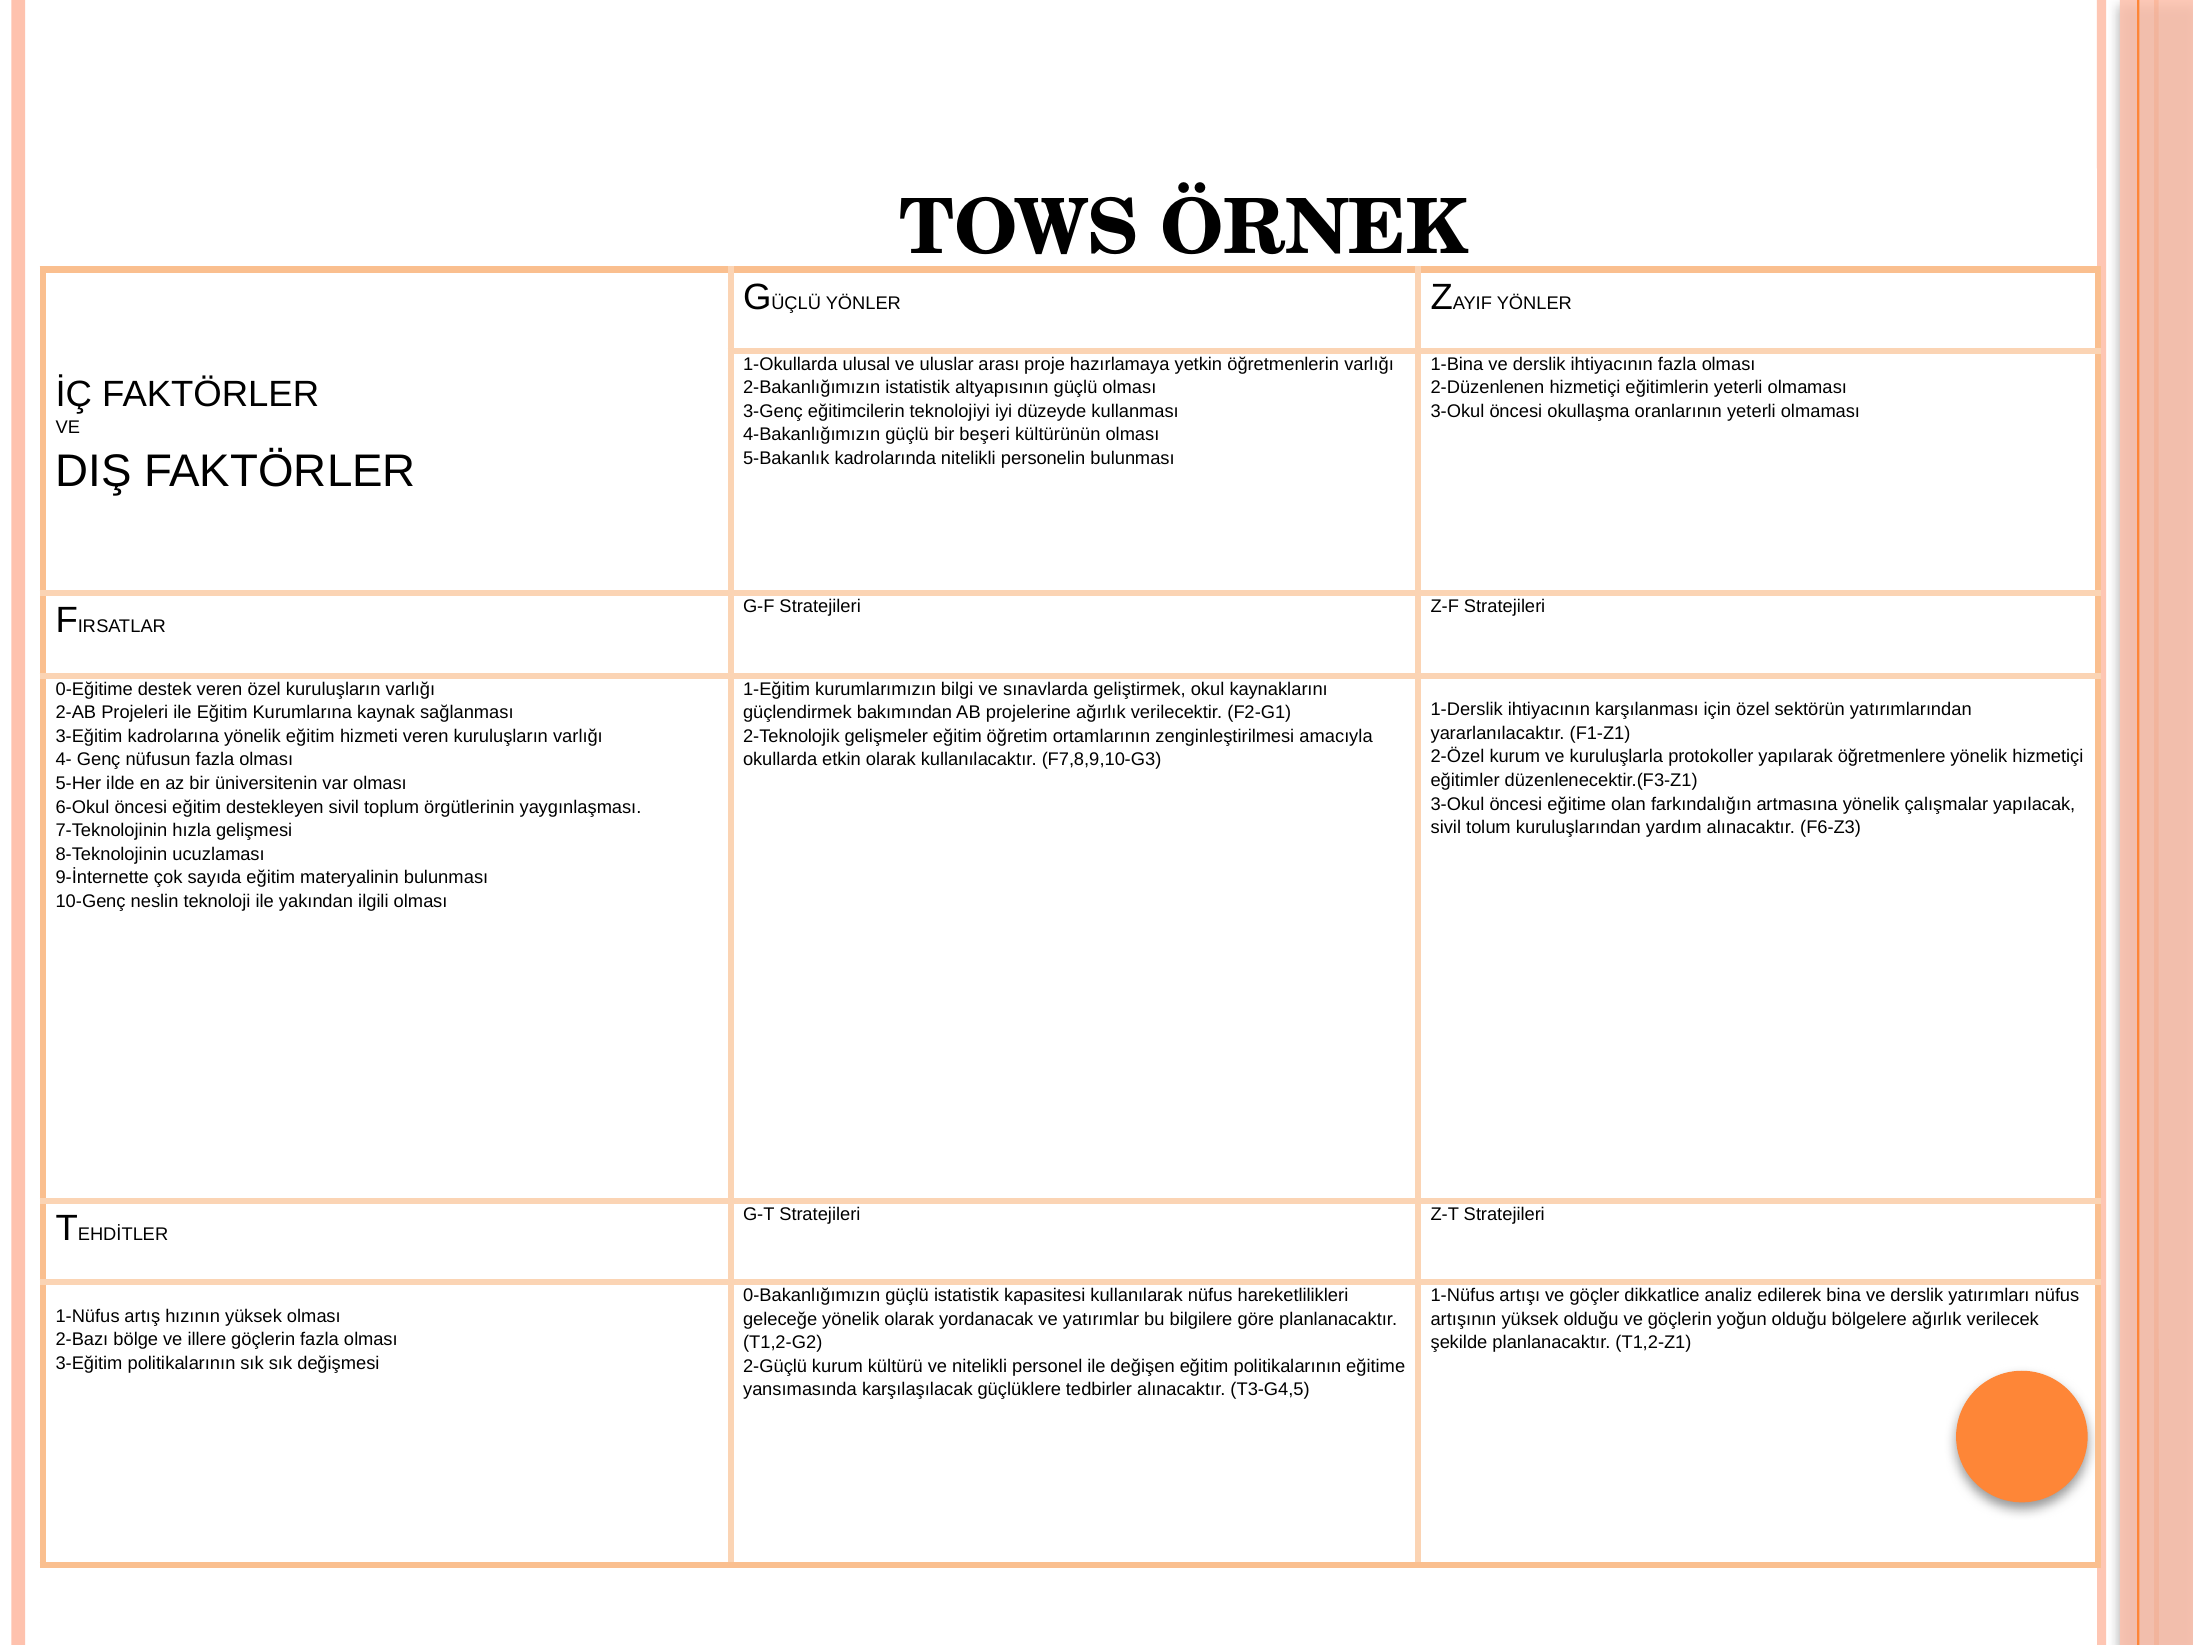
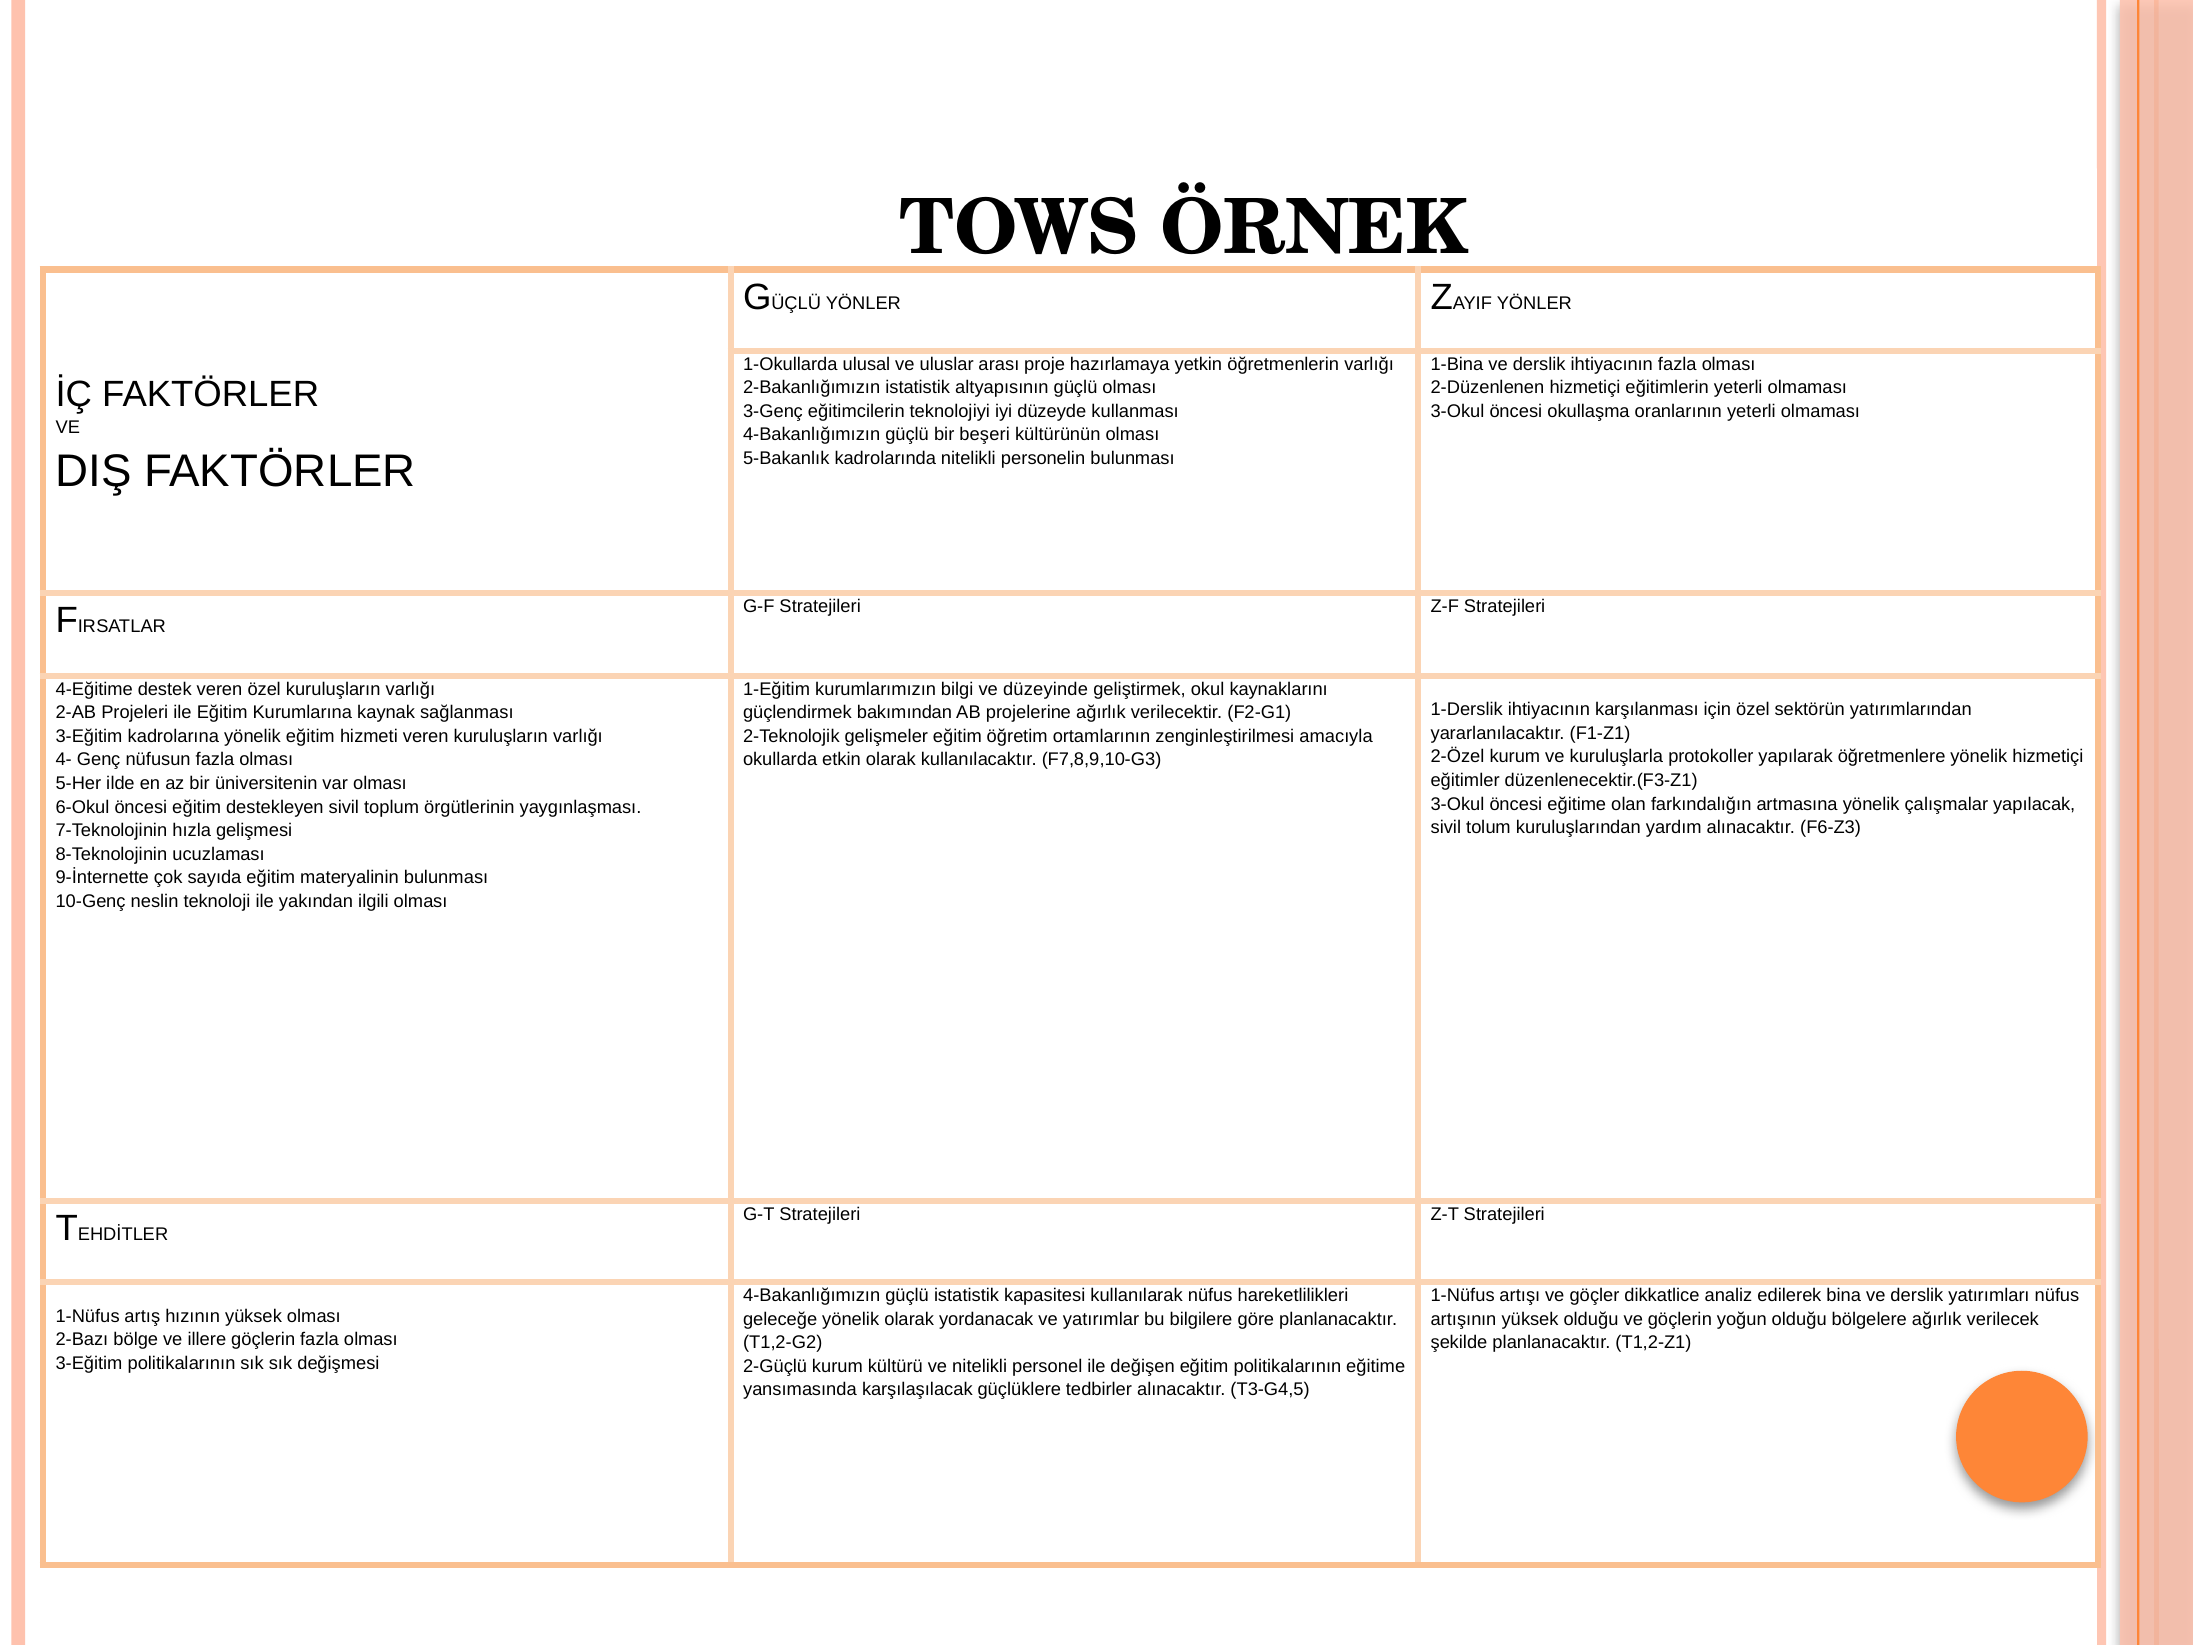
0-Eğitime: 0-Eğitime -> 4-Eğitime (94, 689)
sınavlarda: sınavlarda -> düzeyinde (1046, 689)
0-Bakanlığımızın: 0-Bakanlığımızın -> 4-Bakanlığımızın (812, 1295)
